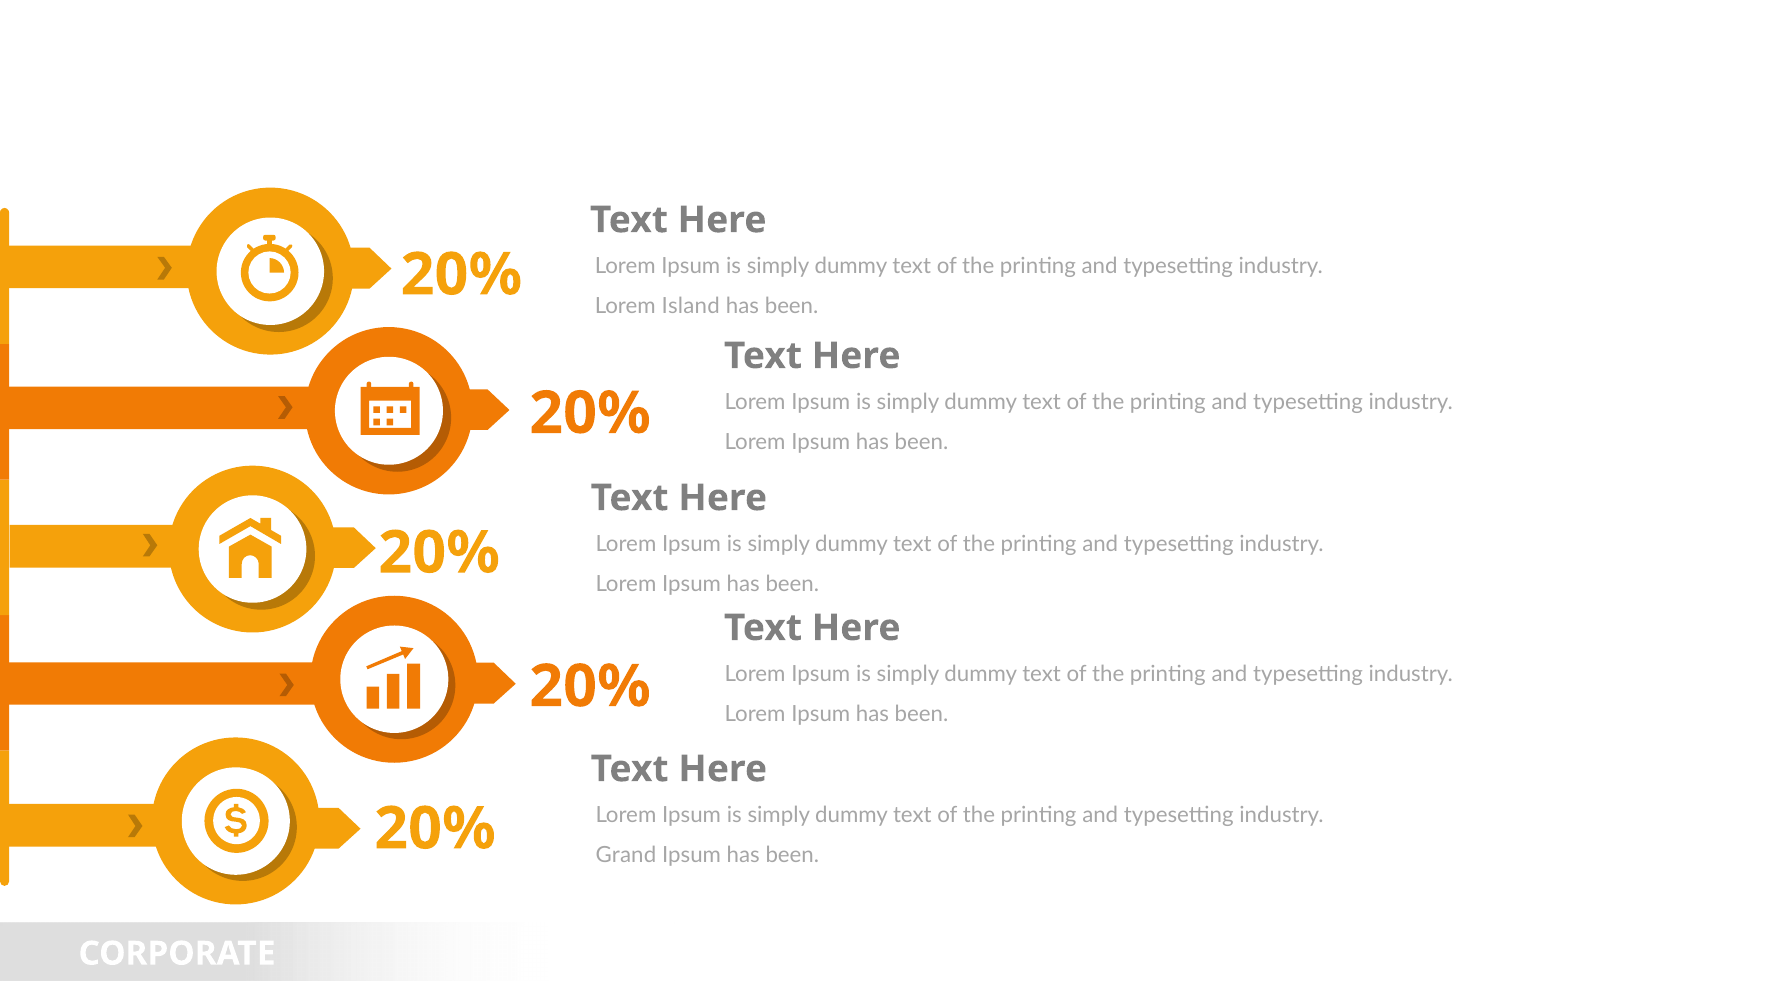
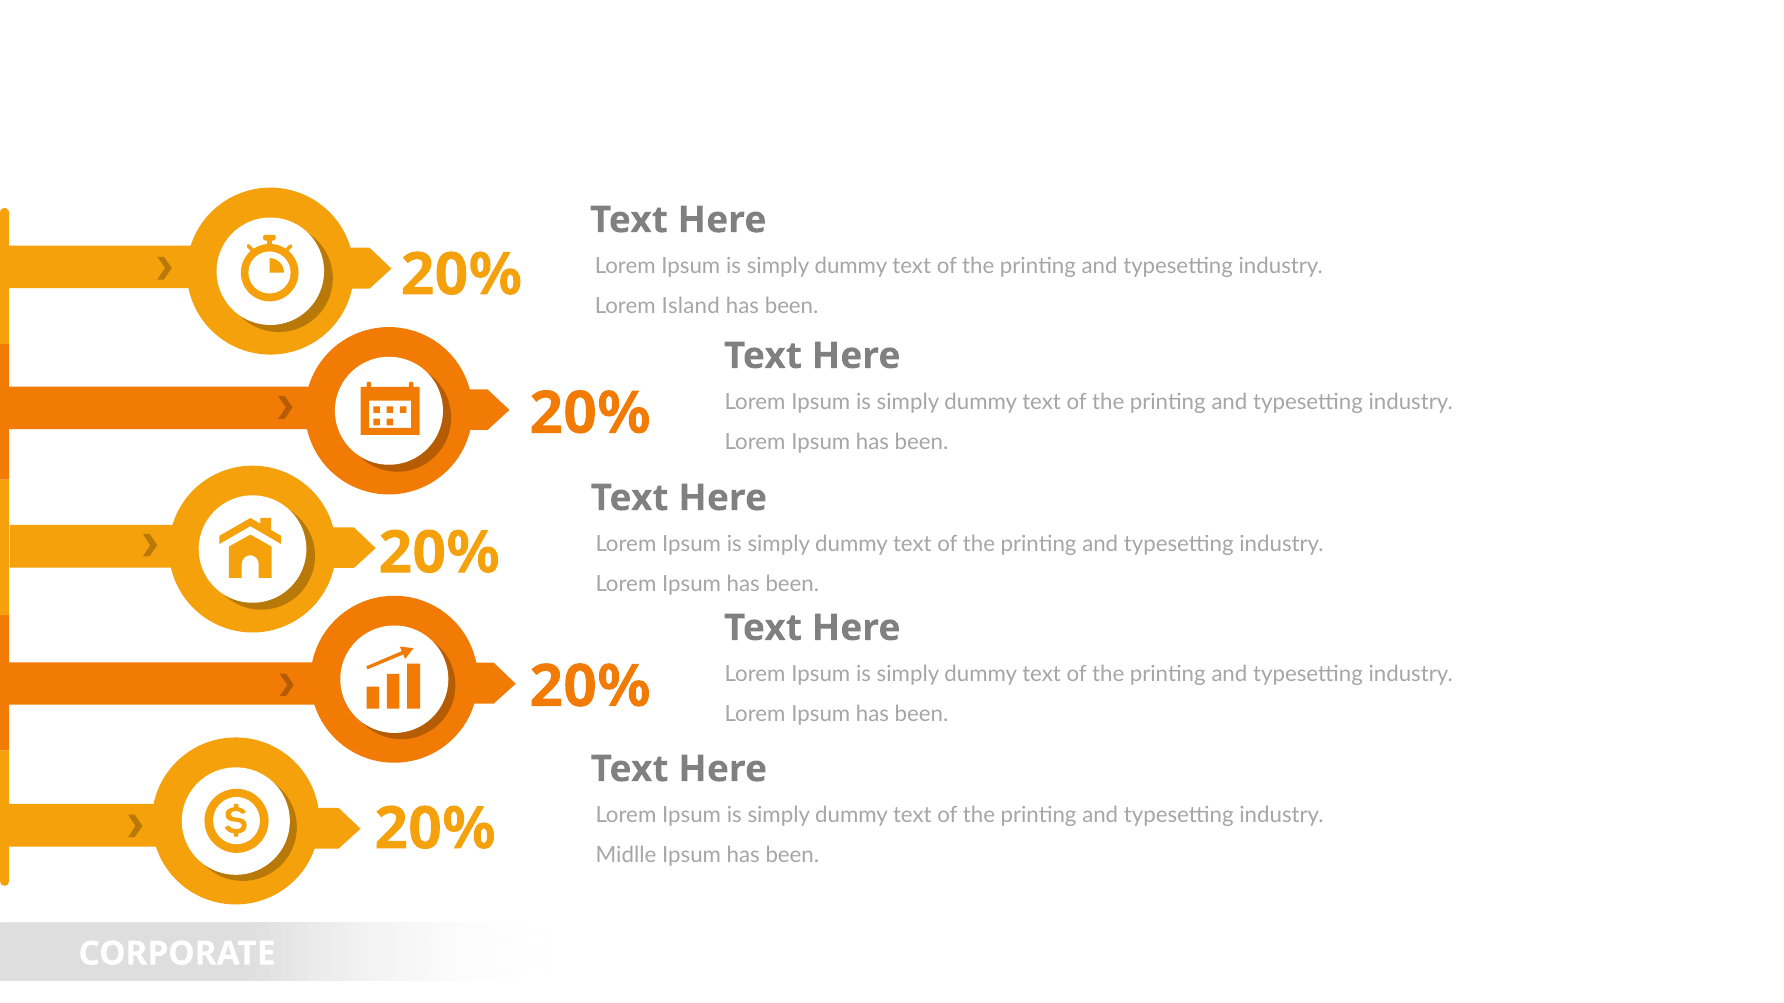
Grand: Grand -> Midlle (626, 856)
